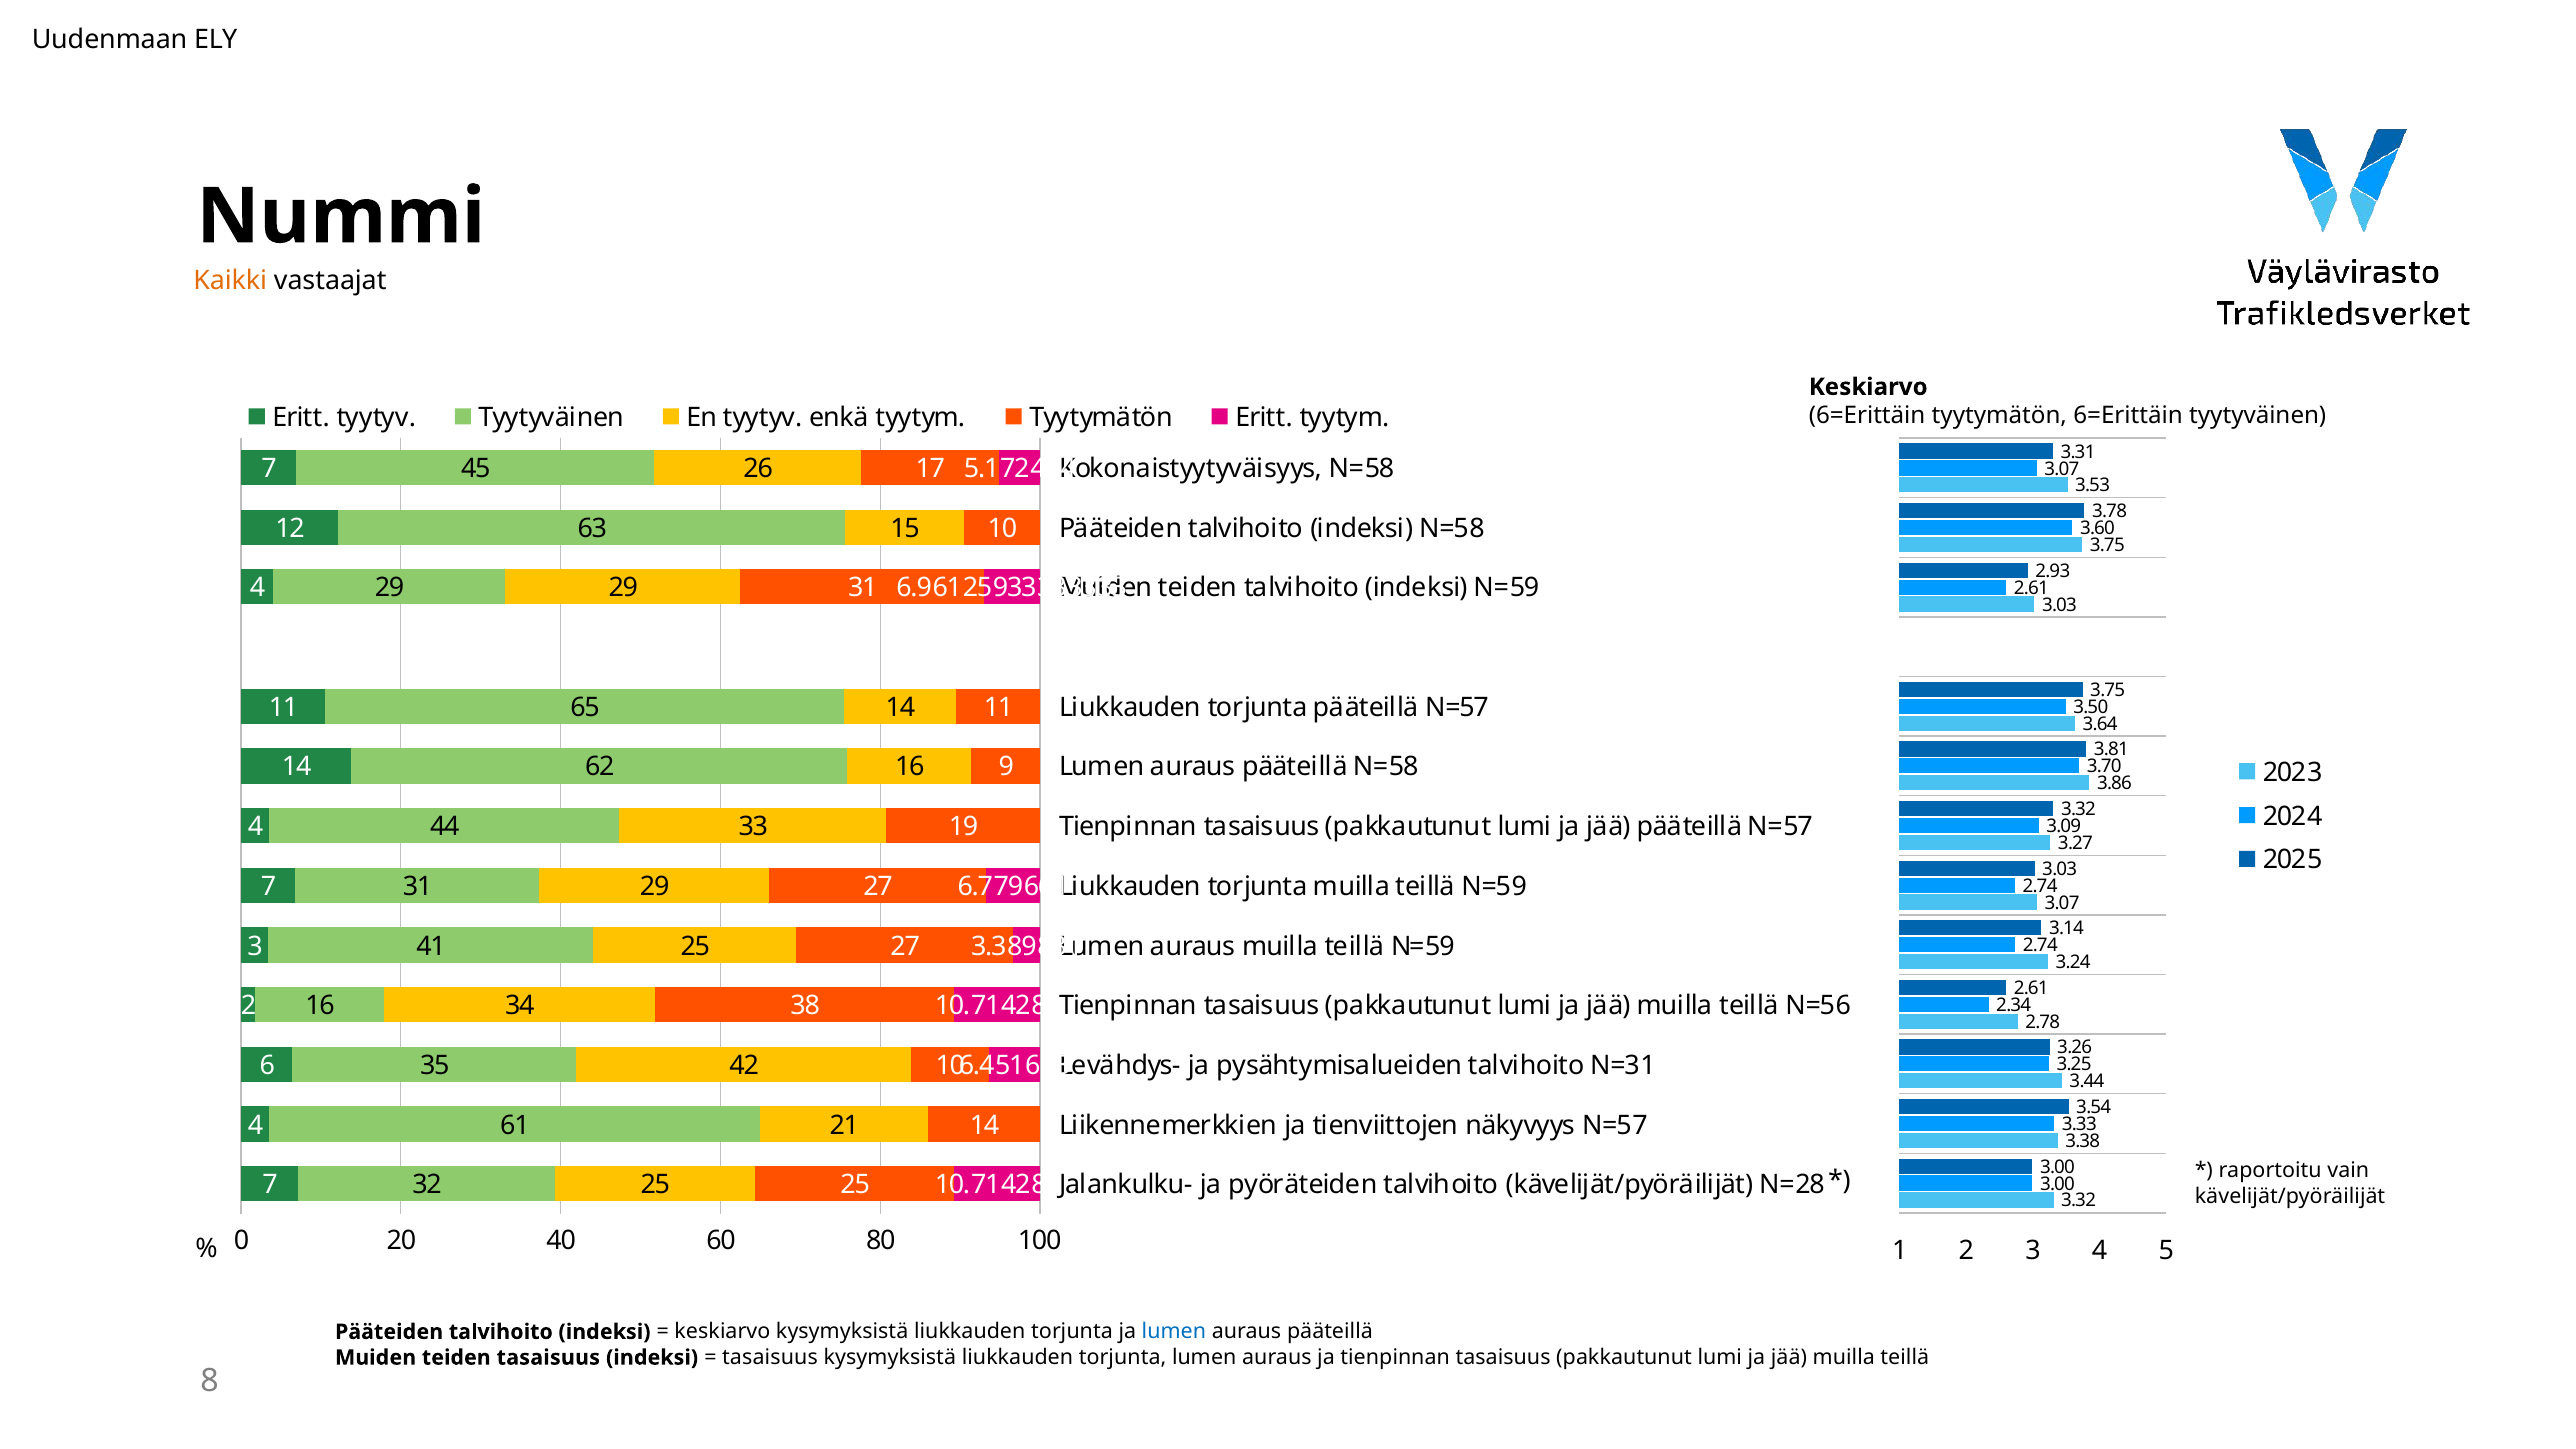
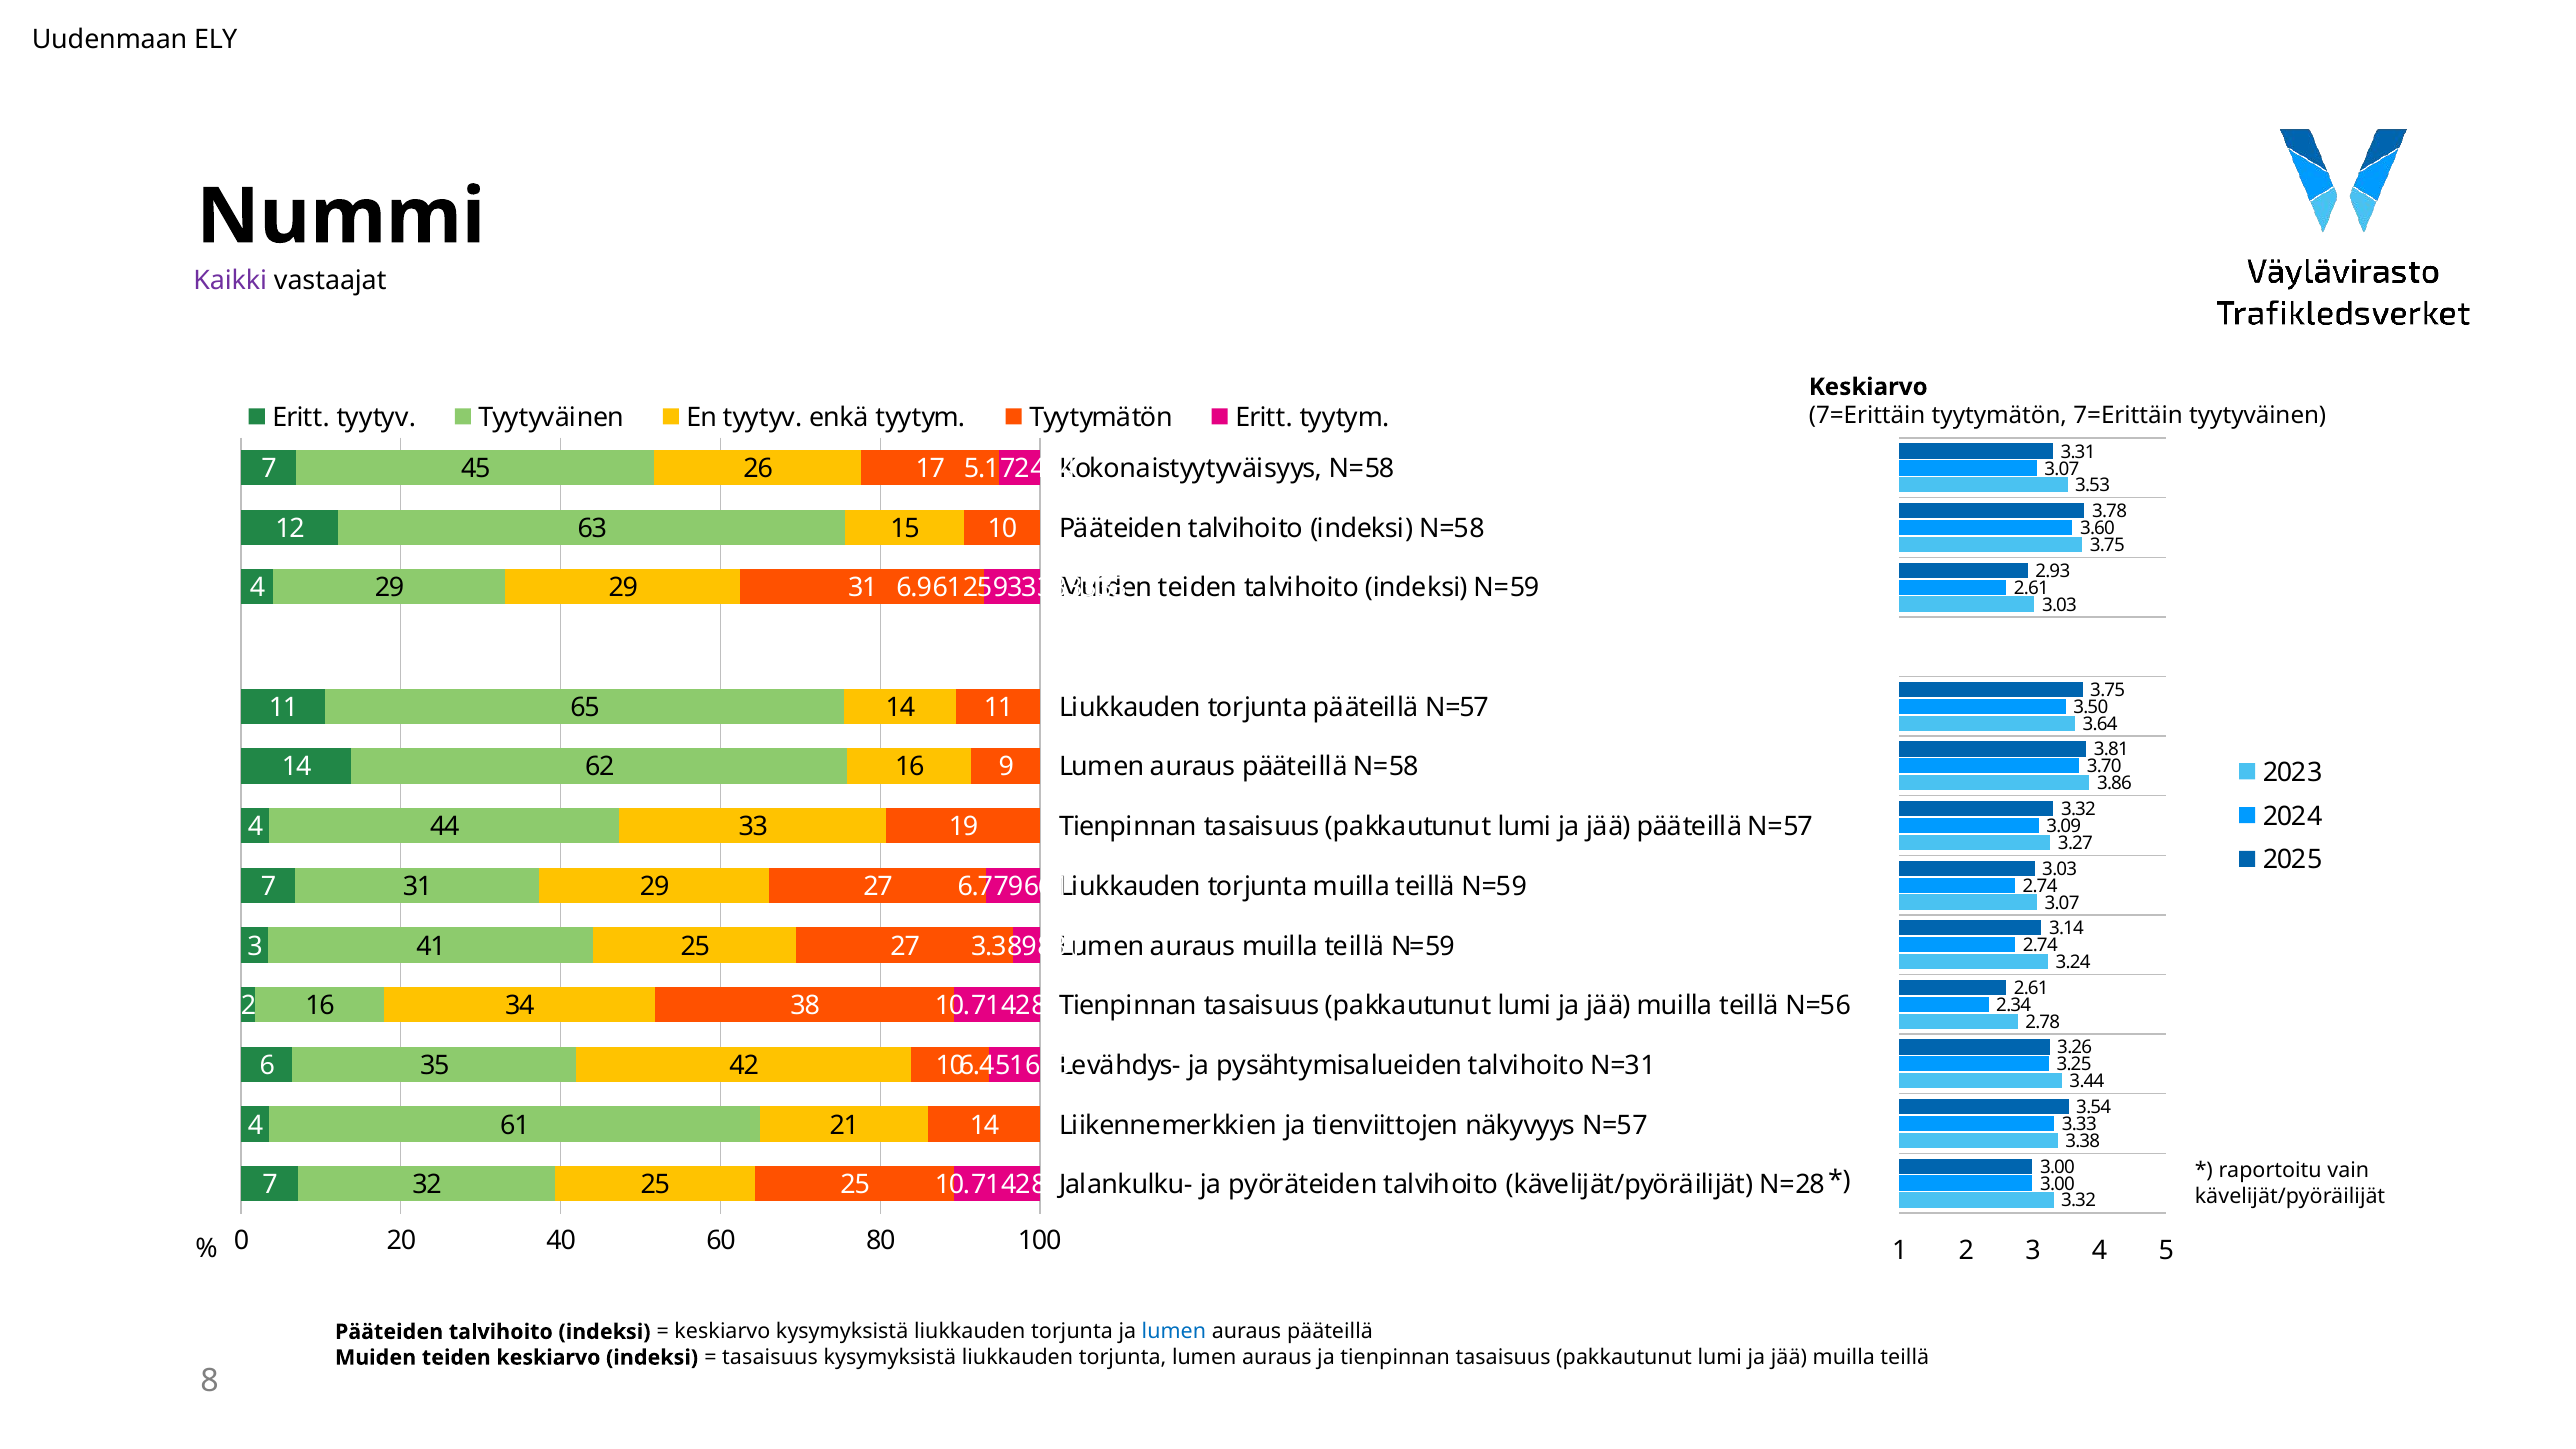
Kaikki colour: orange -> purple (230, 280)
6=Erittäin: 6=Erittäin -> 7=Erittäin (1867, 416)
tyytymätön 6=Erittäin: 6=Erittäin -> 7=Erittäin (2128, 416)
teiden tasaisuus: tasaisuus -> keskiarvo (548, 1358)
